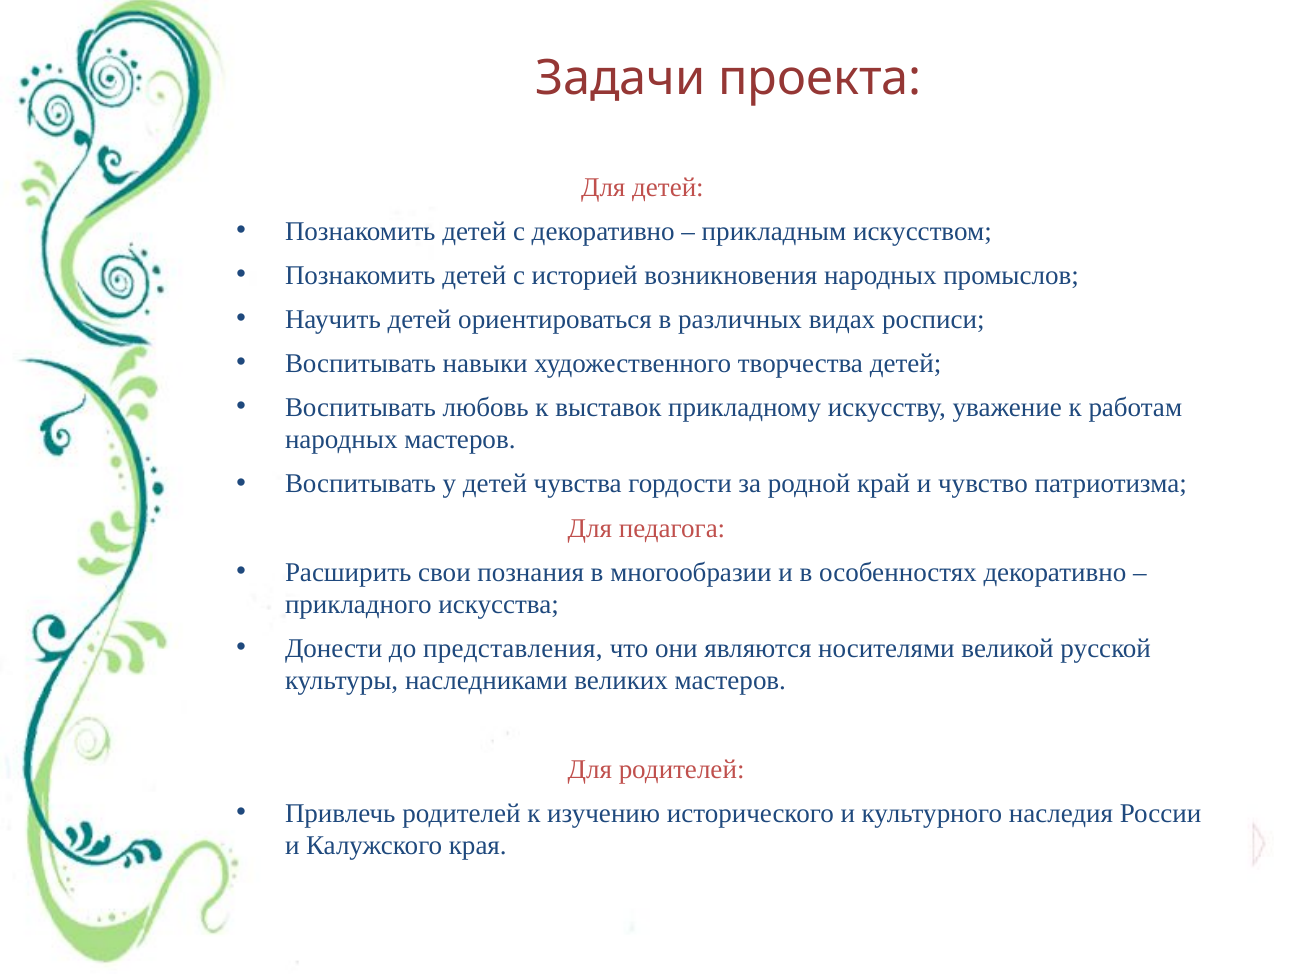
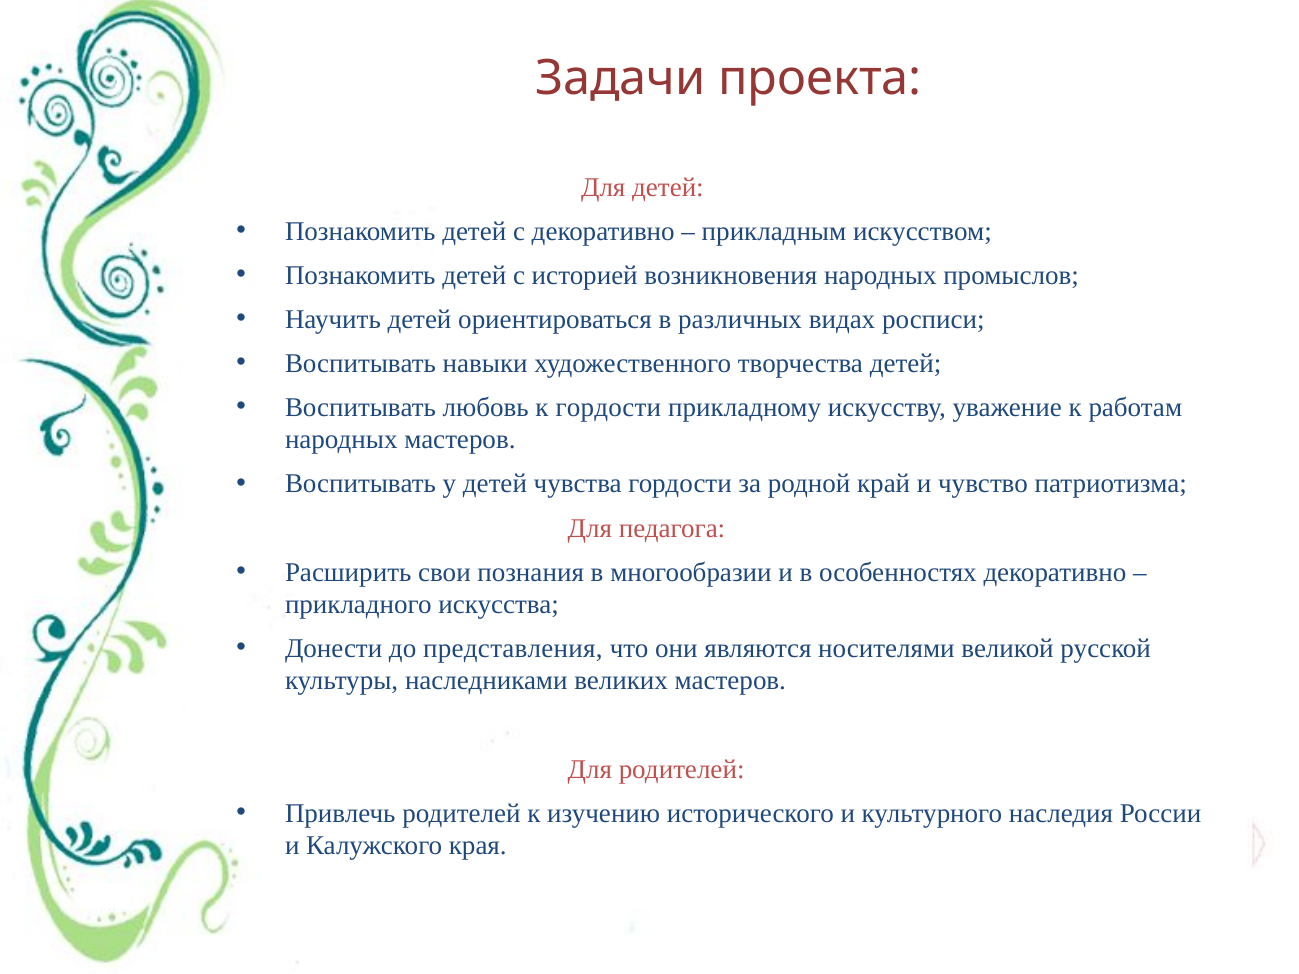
к выставок: выставок -> гордости (608, 408)
